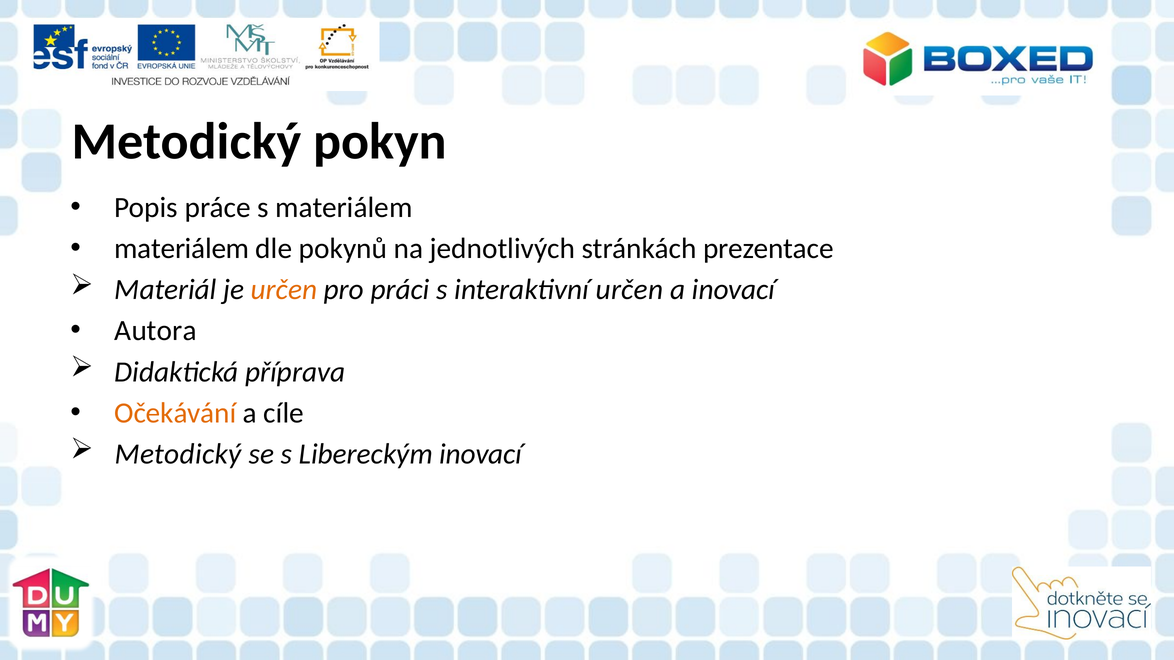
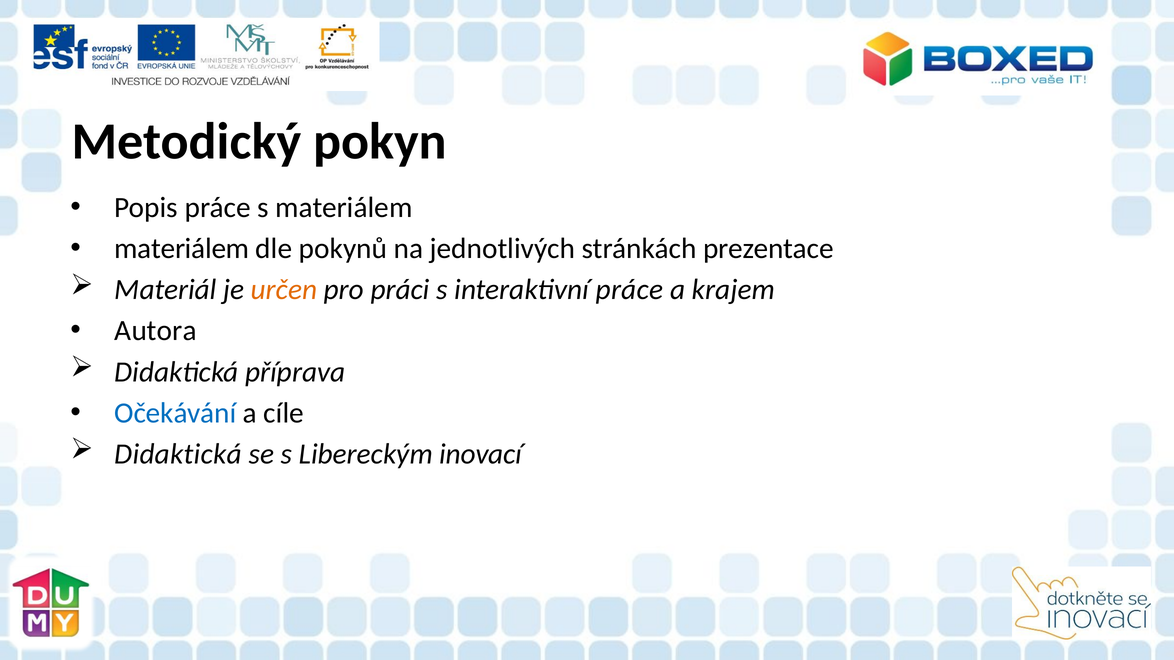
interaktivní určen: určen -> práce (629, 290)
a inovací: inovací -> krajem (733, 290)
Očekávání colour: orange -> blue (175, 413)
Metodický: Metodický -> Didaktická (178, 454)
